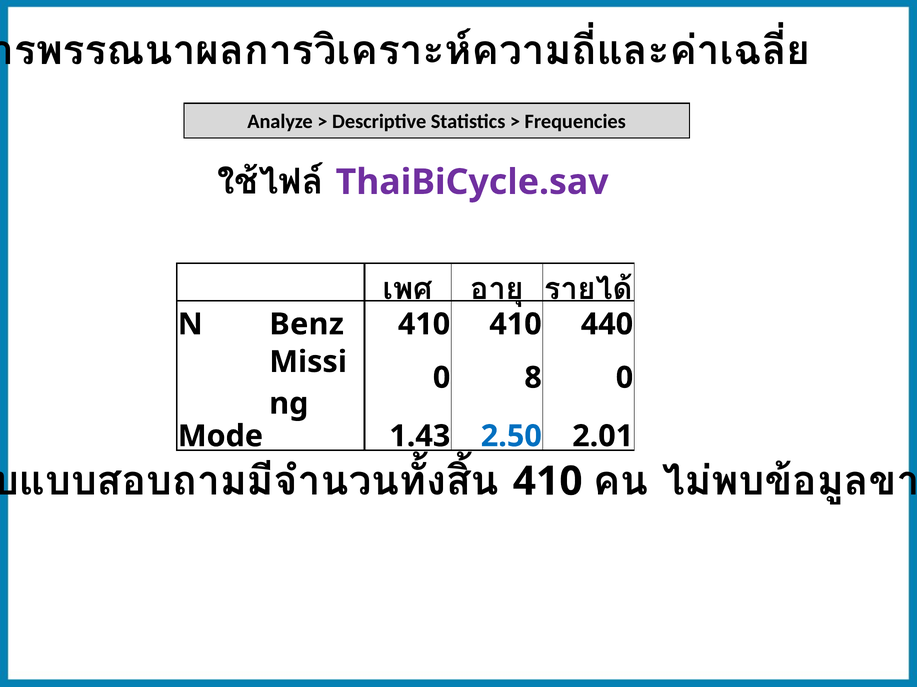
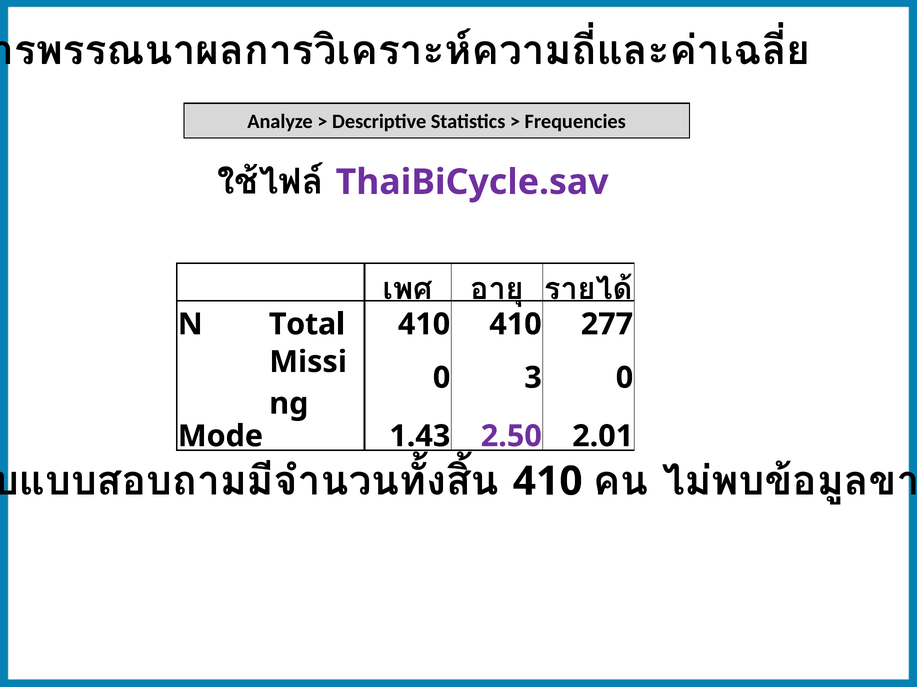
Benz: Benz -> Total (307, 325)
440: 440 -> 277 (607, 325)
8: 8 -> 3 (533, 378)
2.50 colour: blue -> purple (511, 437)
